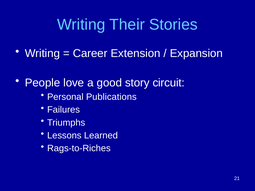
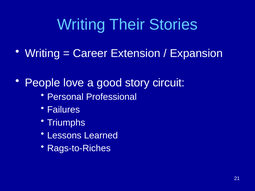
Publications: Publications -> Professional (111, 97)
